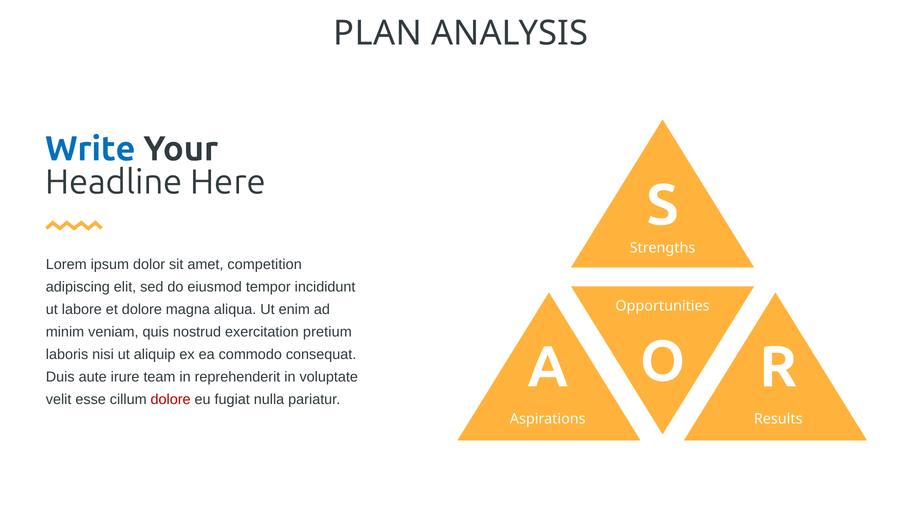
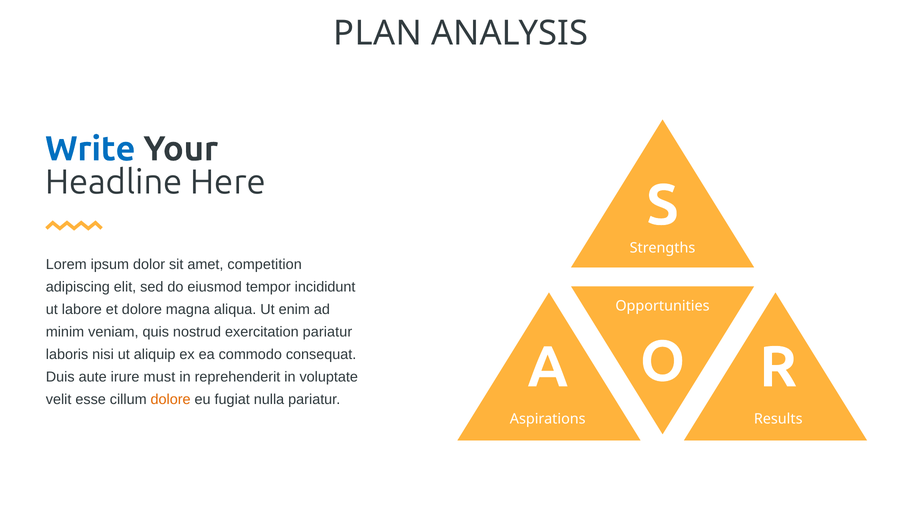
exercitation pretium: pretium -> pariatur (327, 332)
team: team -> must (159, 377)
dolore colour: red -> orange (171, 399)
